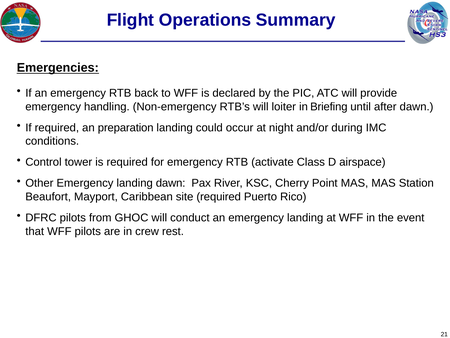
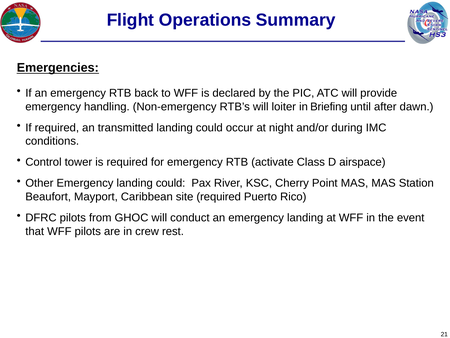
preparation: preparation -> transmitted (126, 127)
Emergency landing dawn: dawn -> could (171, 183)
